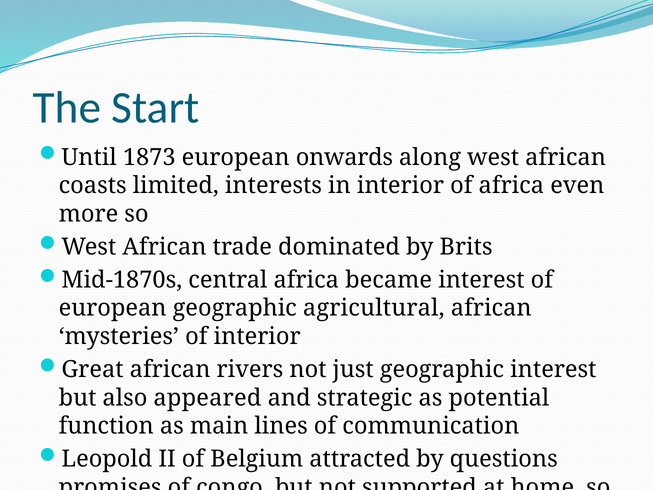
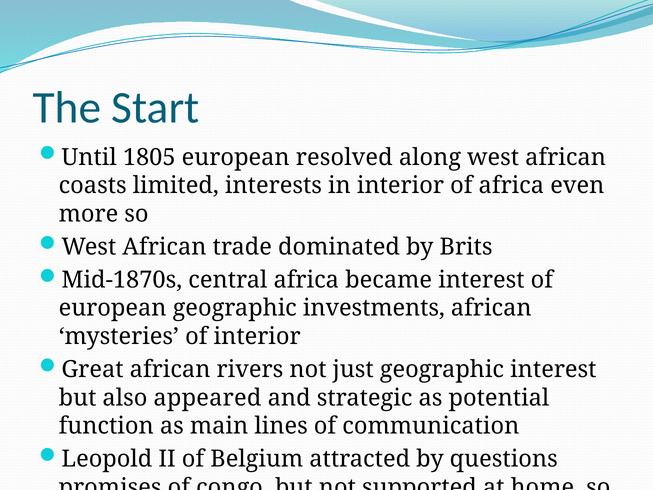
1873: 1873 -> 1805 (149, 157)
onwards: onwards -> resolved (344, 157)
agricultural: agricultural -> investments (374, 308)
